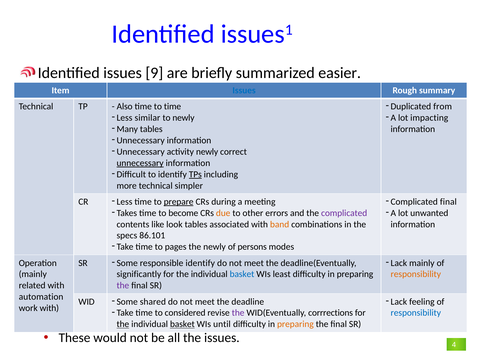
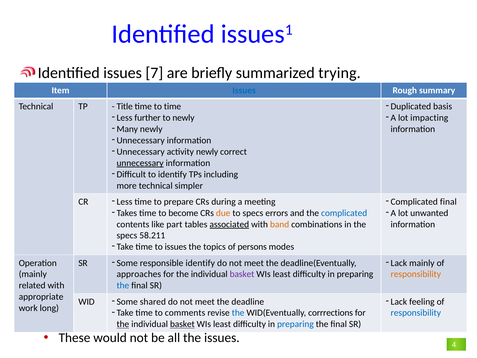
9: 9 -> 7 (154, 73)
easier: easier -> trying (340, 73)
from: from -> basis (443, 106)
Also: Also -> Title (125, 106)
similar: similar -> further (148, 118)
Many tables: tables -> newly (151, 129)
TPs underline: present -> none (195, 174)
prepare underline: present -> none (179, 202)
to other: other -> specs (253, 213)
complicated colour: purple -> blue (344, 213)
look: look -> part (174, 224)
associated underline: none -> present (229, 224)
86.101: 86.101 -> 58.211 (152, 235)
to pages: pages -> issues (176, 247)
the newly: newly -> topics (215, 247)
significantly: significantly -> approaches (139, 274)
basket colour: blue -> purple (242, 274)
the colour: purple -> blue (123, 285)
automation: automation -> appropriate (41, 297)
work with: with -> long (49, 308)
considered: considered -> comments (185, 313)
the colour: purple -> blue (238, 313)
until: until -> least (222, 324)
preparing colour: orange -> blue (295, 324)
